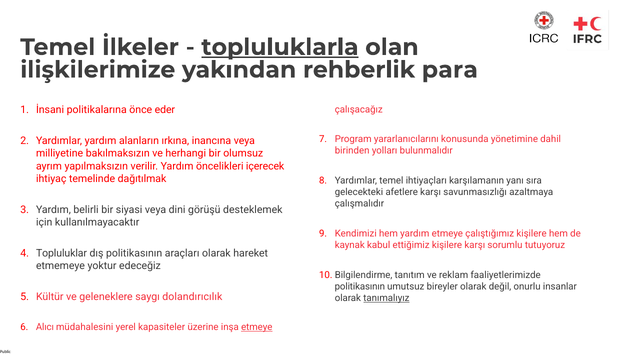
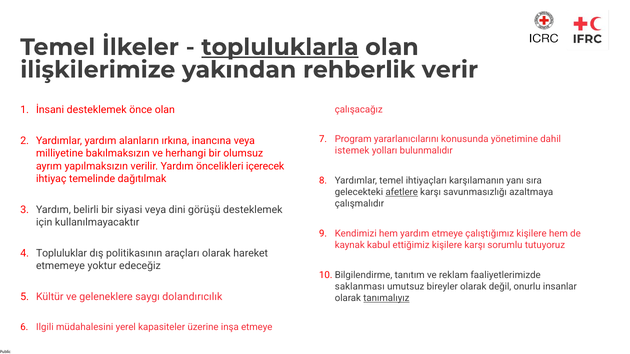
para: para -> verir (450, 70)
İnsani politikalarına: politikalarına -> desteklemek (97, 110)
önce eder: eder -> olan (165, 110)
birinden: birinden -> istemek (352, 151)
afetlere underline: none -> present (402, 192)
politikasının: politikasının -> saklanması (360, 287)
Alıcı: Alıcı -> Ilgili (45, 327)
etmeye underline: present -> none (257, 327)
